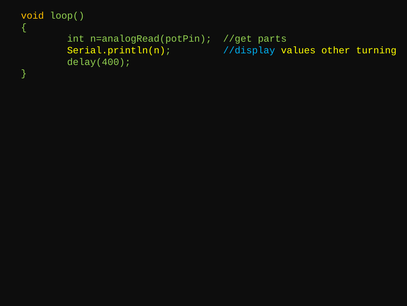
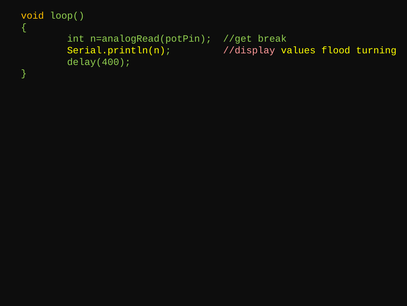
parts: parts -> break (272, 39)
//display colour: light blue -> pink (249, 50)
other: other -> flood (336, 50)
